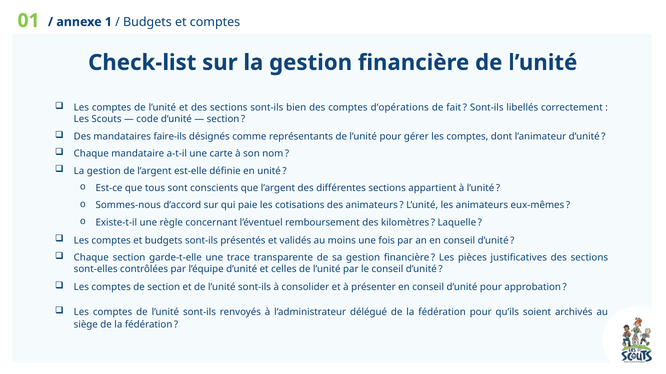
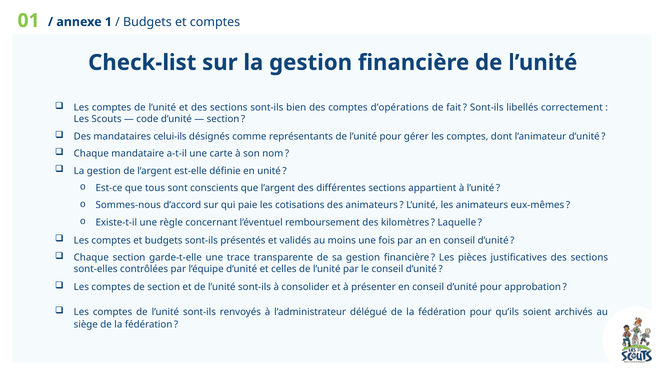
faire-ils: faire-ils -> celui-ils (170, 137)
